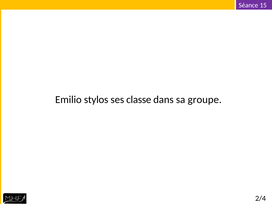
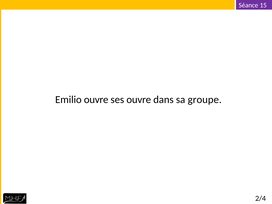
Emilio stylos: stylos -> ouvre (96, 100)
ses classe: classe -> ouvre (139, 100)
